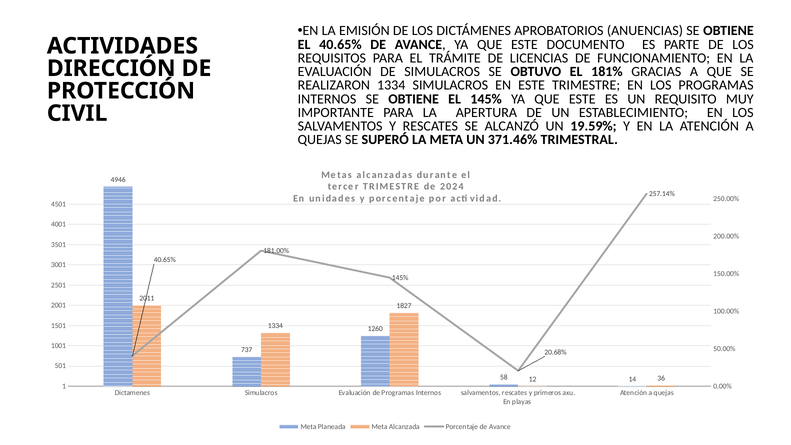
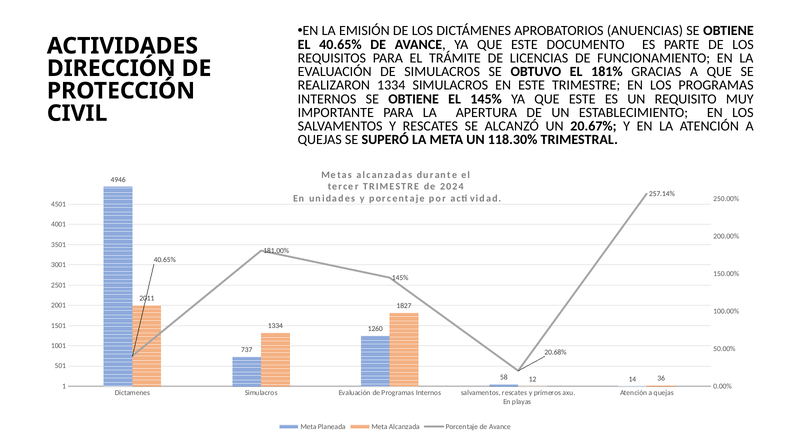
19.59%: 19.59% -> 20.67% (593, 126)
371.46%: 371.46% -> 118.30% (513, 140)
